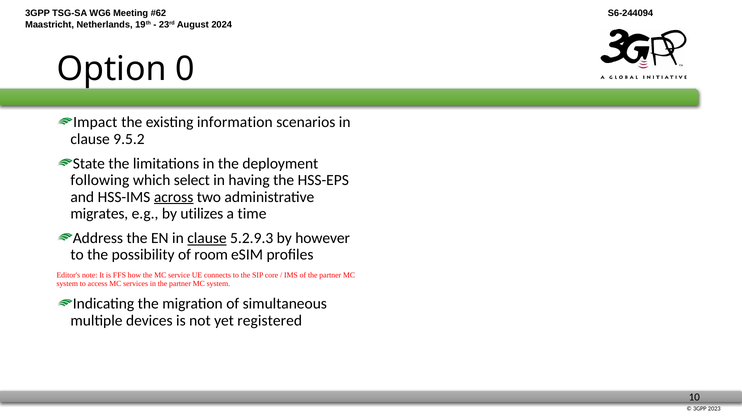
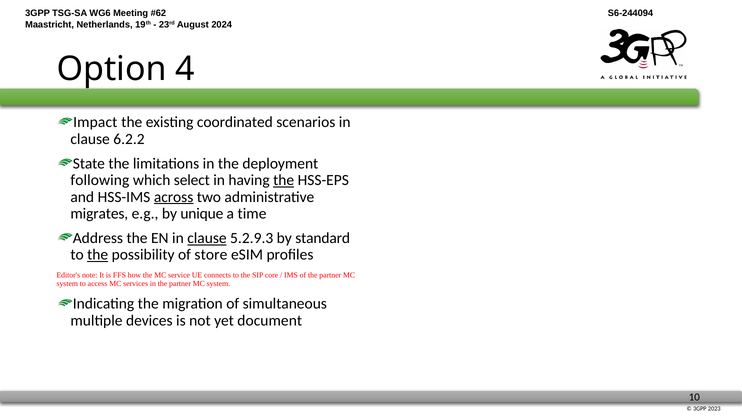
0: 0 -> 4 (185, 69)
information: information -> coordinated (235, 122)
9.5.2: 9.5.2 -> 6.2.2 (129, 139)
the underline: none -> present (284, 180)
utilizes: utilizes -> unique (202, 213)
however: however -> standard (323, 238)
the underline: none -> present (98, 254)
room: room -> store (211, 254)
registered: registered -> document (270, 320)
